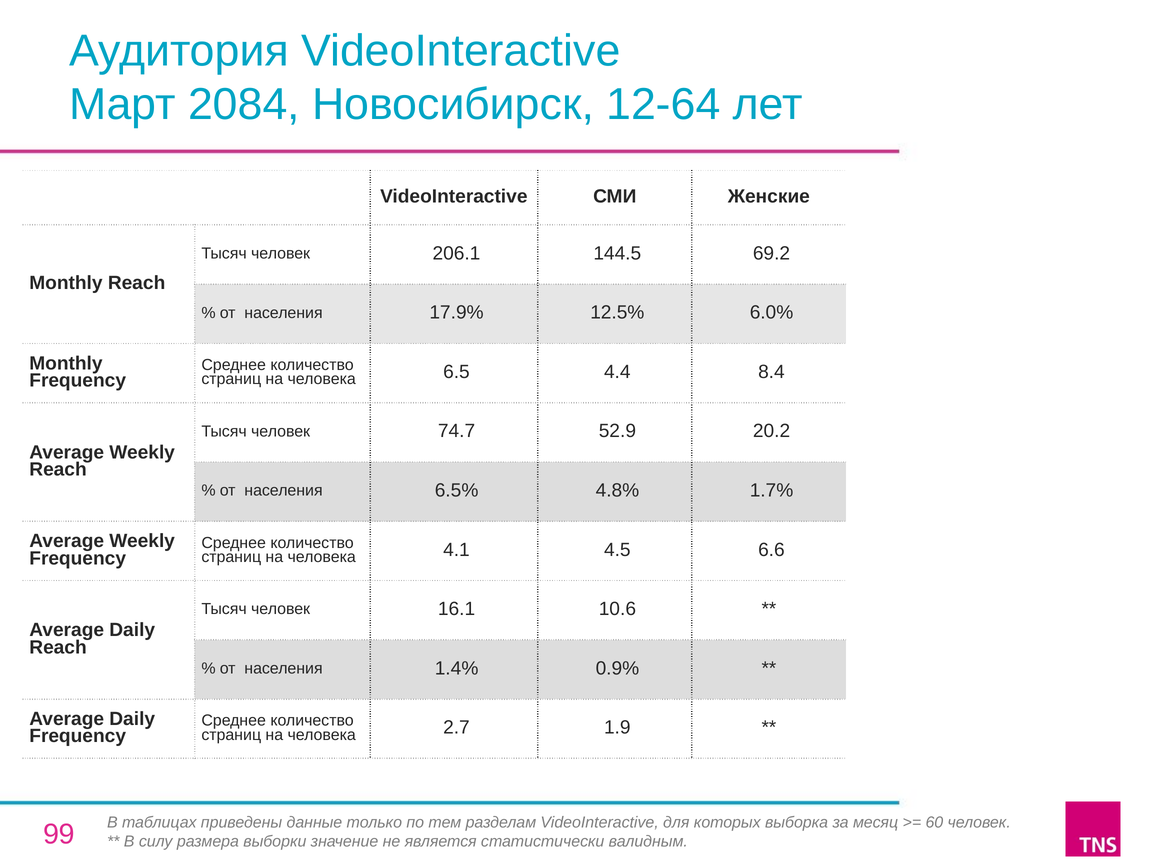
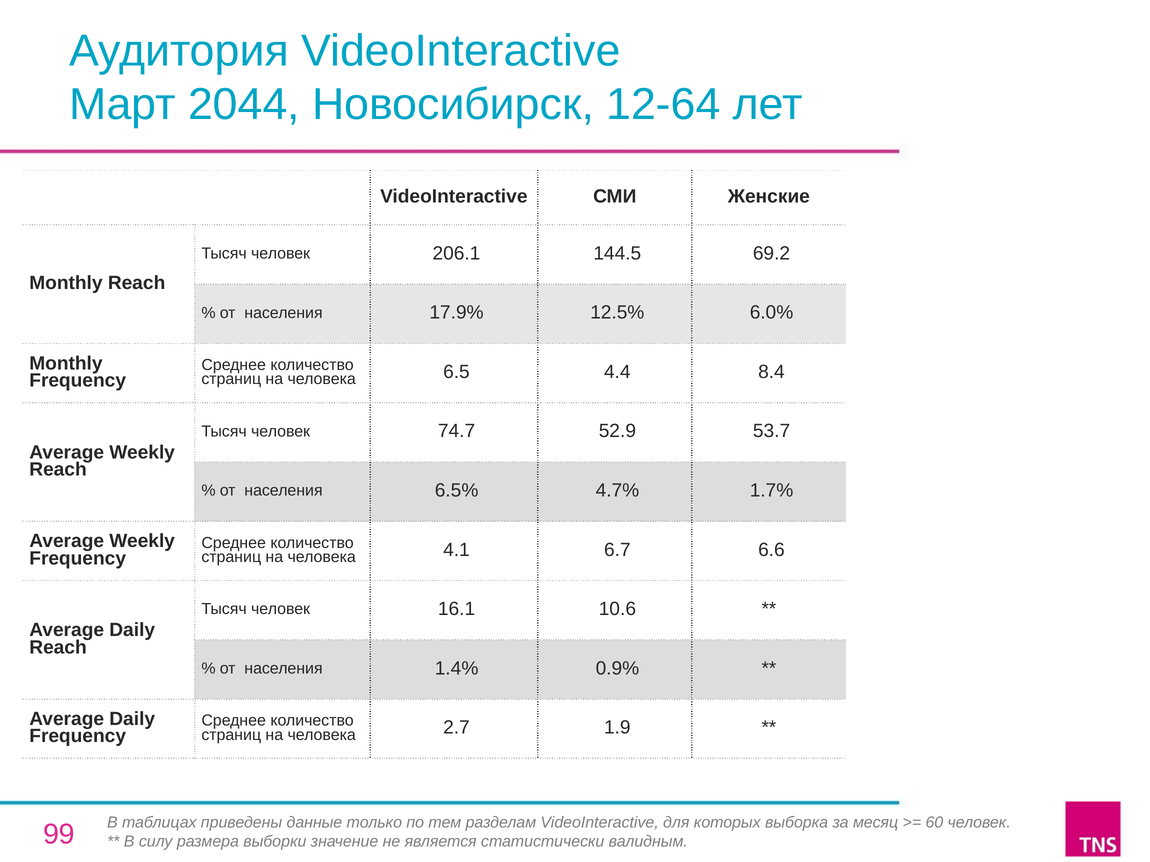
2084: 2084 -> 2044 (244, 105)
20.2: 20.2 -> 53.7 (772, 431)
4.8%: 4.8% -> 4.7% (617, 491)
4.5: 4.5 -> 6.7 (617, 550)
